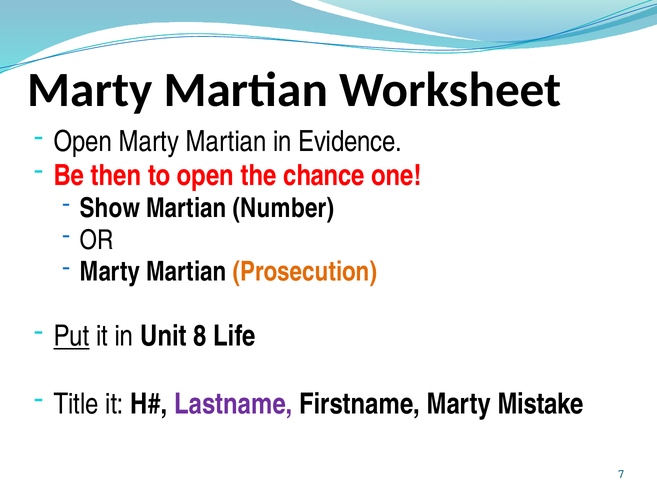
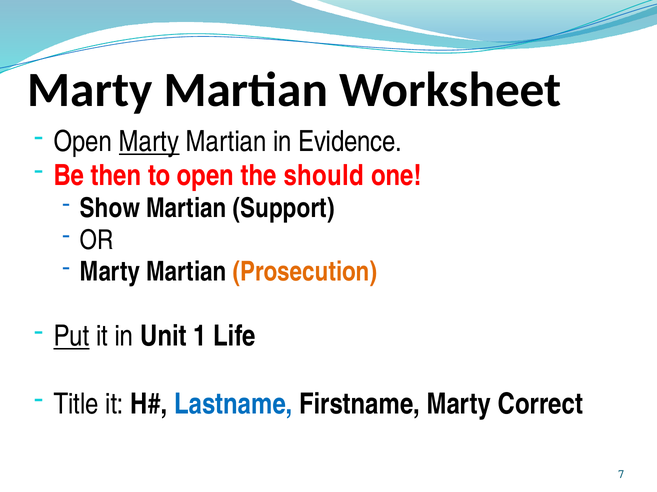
Marty underline: none -> present (149, 142)
chance: chance -> should (324, 176)
Number: Number -> Support (284, 209)
8: 8 -> 1 (200, 337)
Lastname colour: purple -> blue (233, 405)
Mistake: Mistake -> Correct (540, 405)
